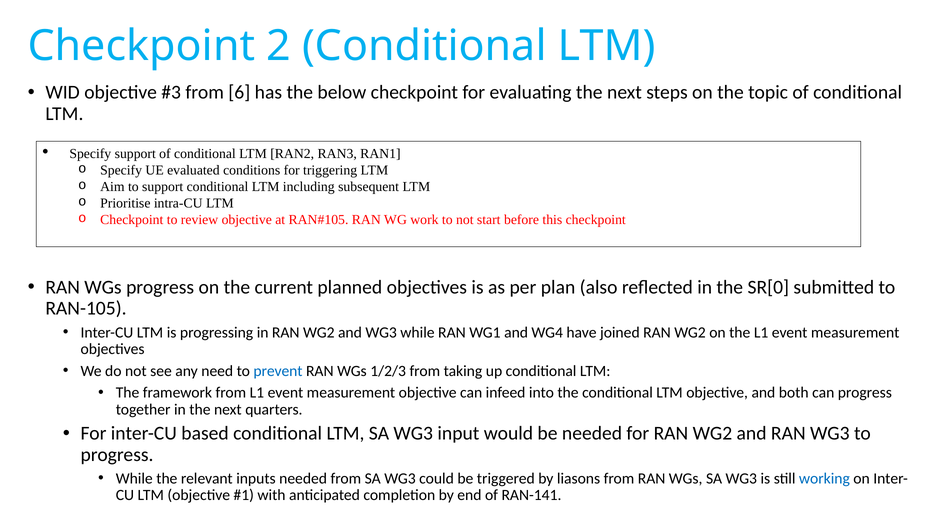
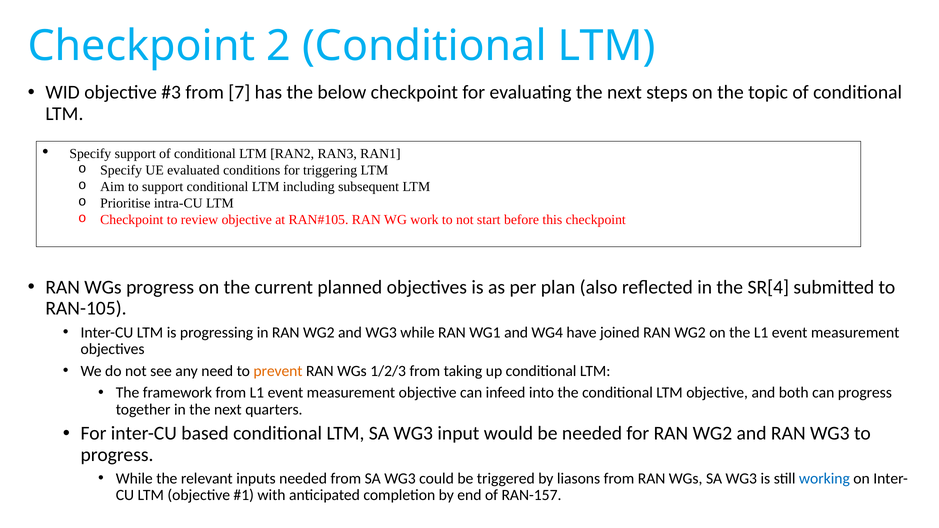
6: 6 -> 7 (239, 93)
SR[0: SR[0 -> SR[4 (768, 287)
prevent colour: blue -> orange (278, 371)
RAN-141: RAN-141 -> RAN-157 (532, 495)
